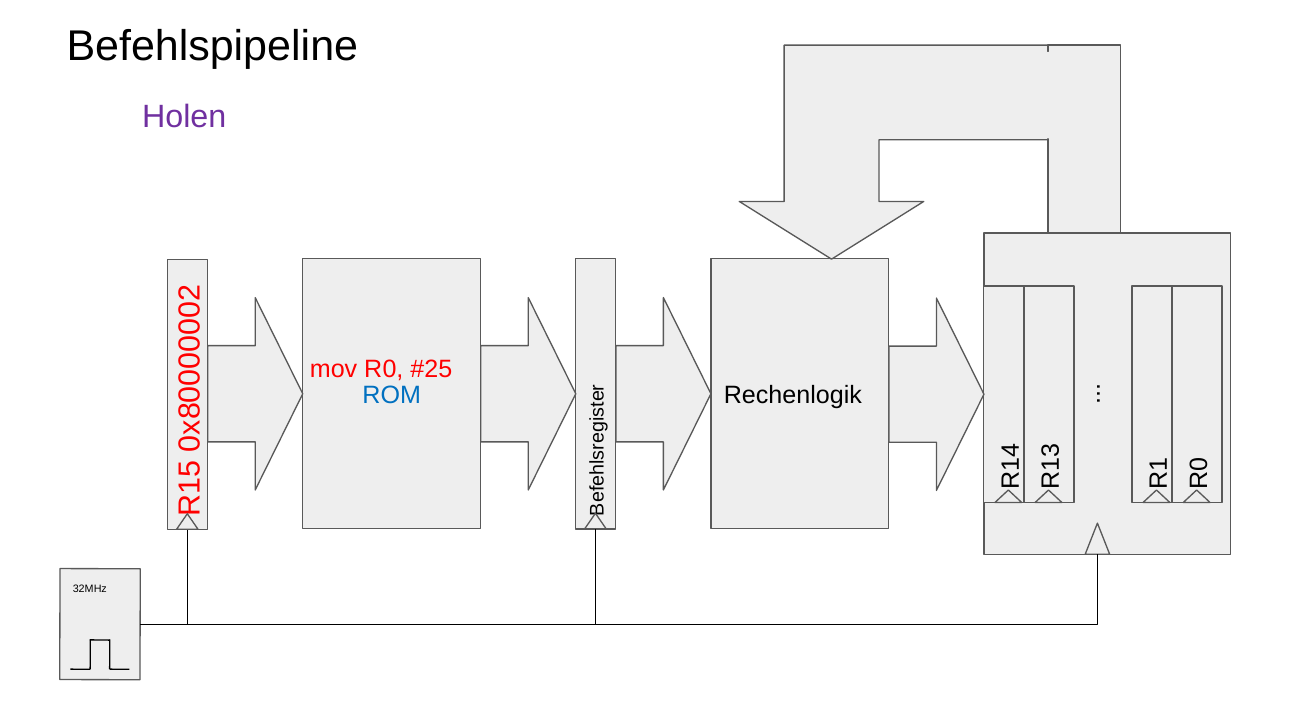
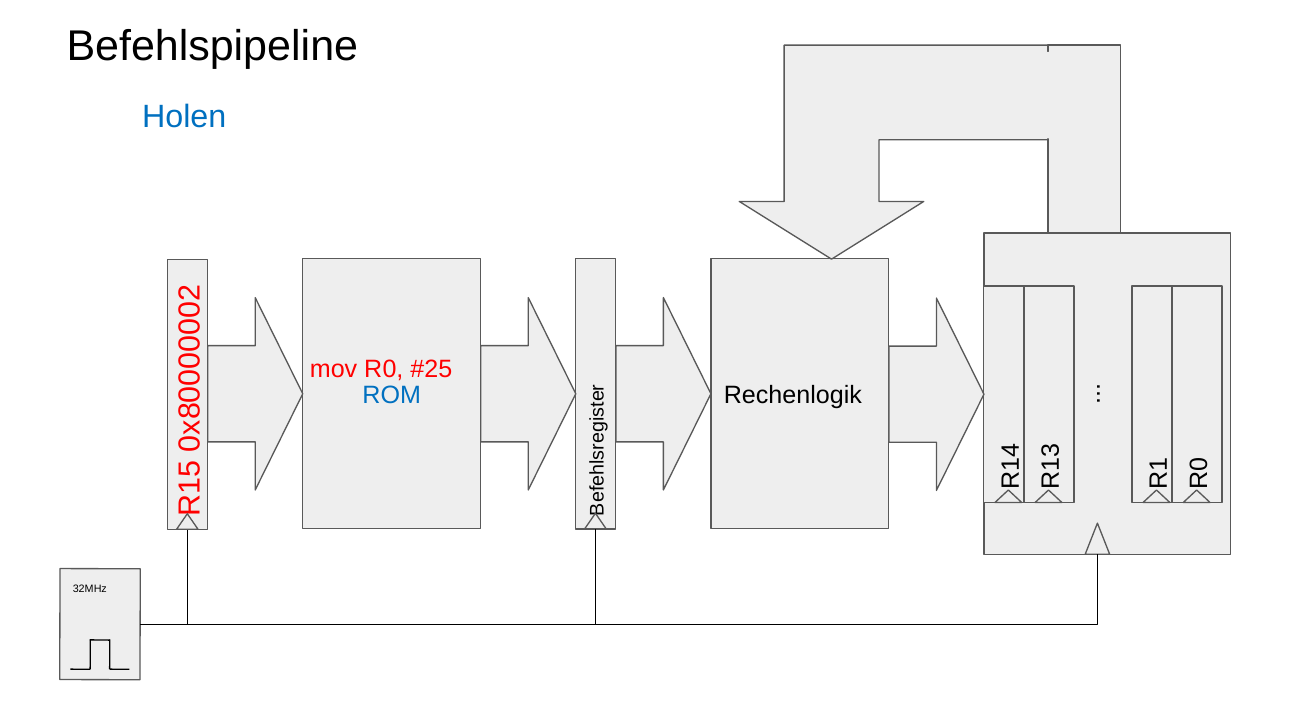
Holen colour: purple -> blue (184, 117)
